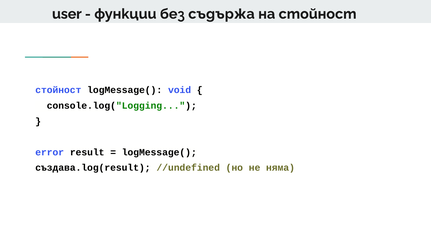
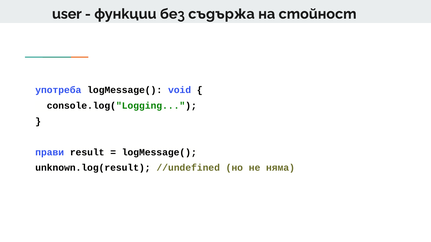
стойност: стойност -> употреба (58, 90)
error: error -> прави (50, 153)
създава.log(result: създава.log(result -> unknown.log(result (93, 168)
